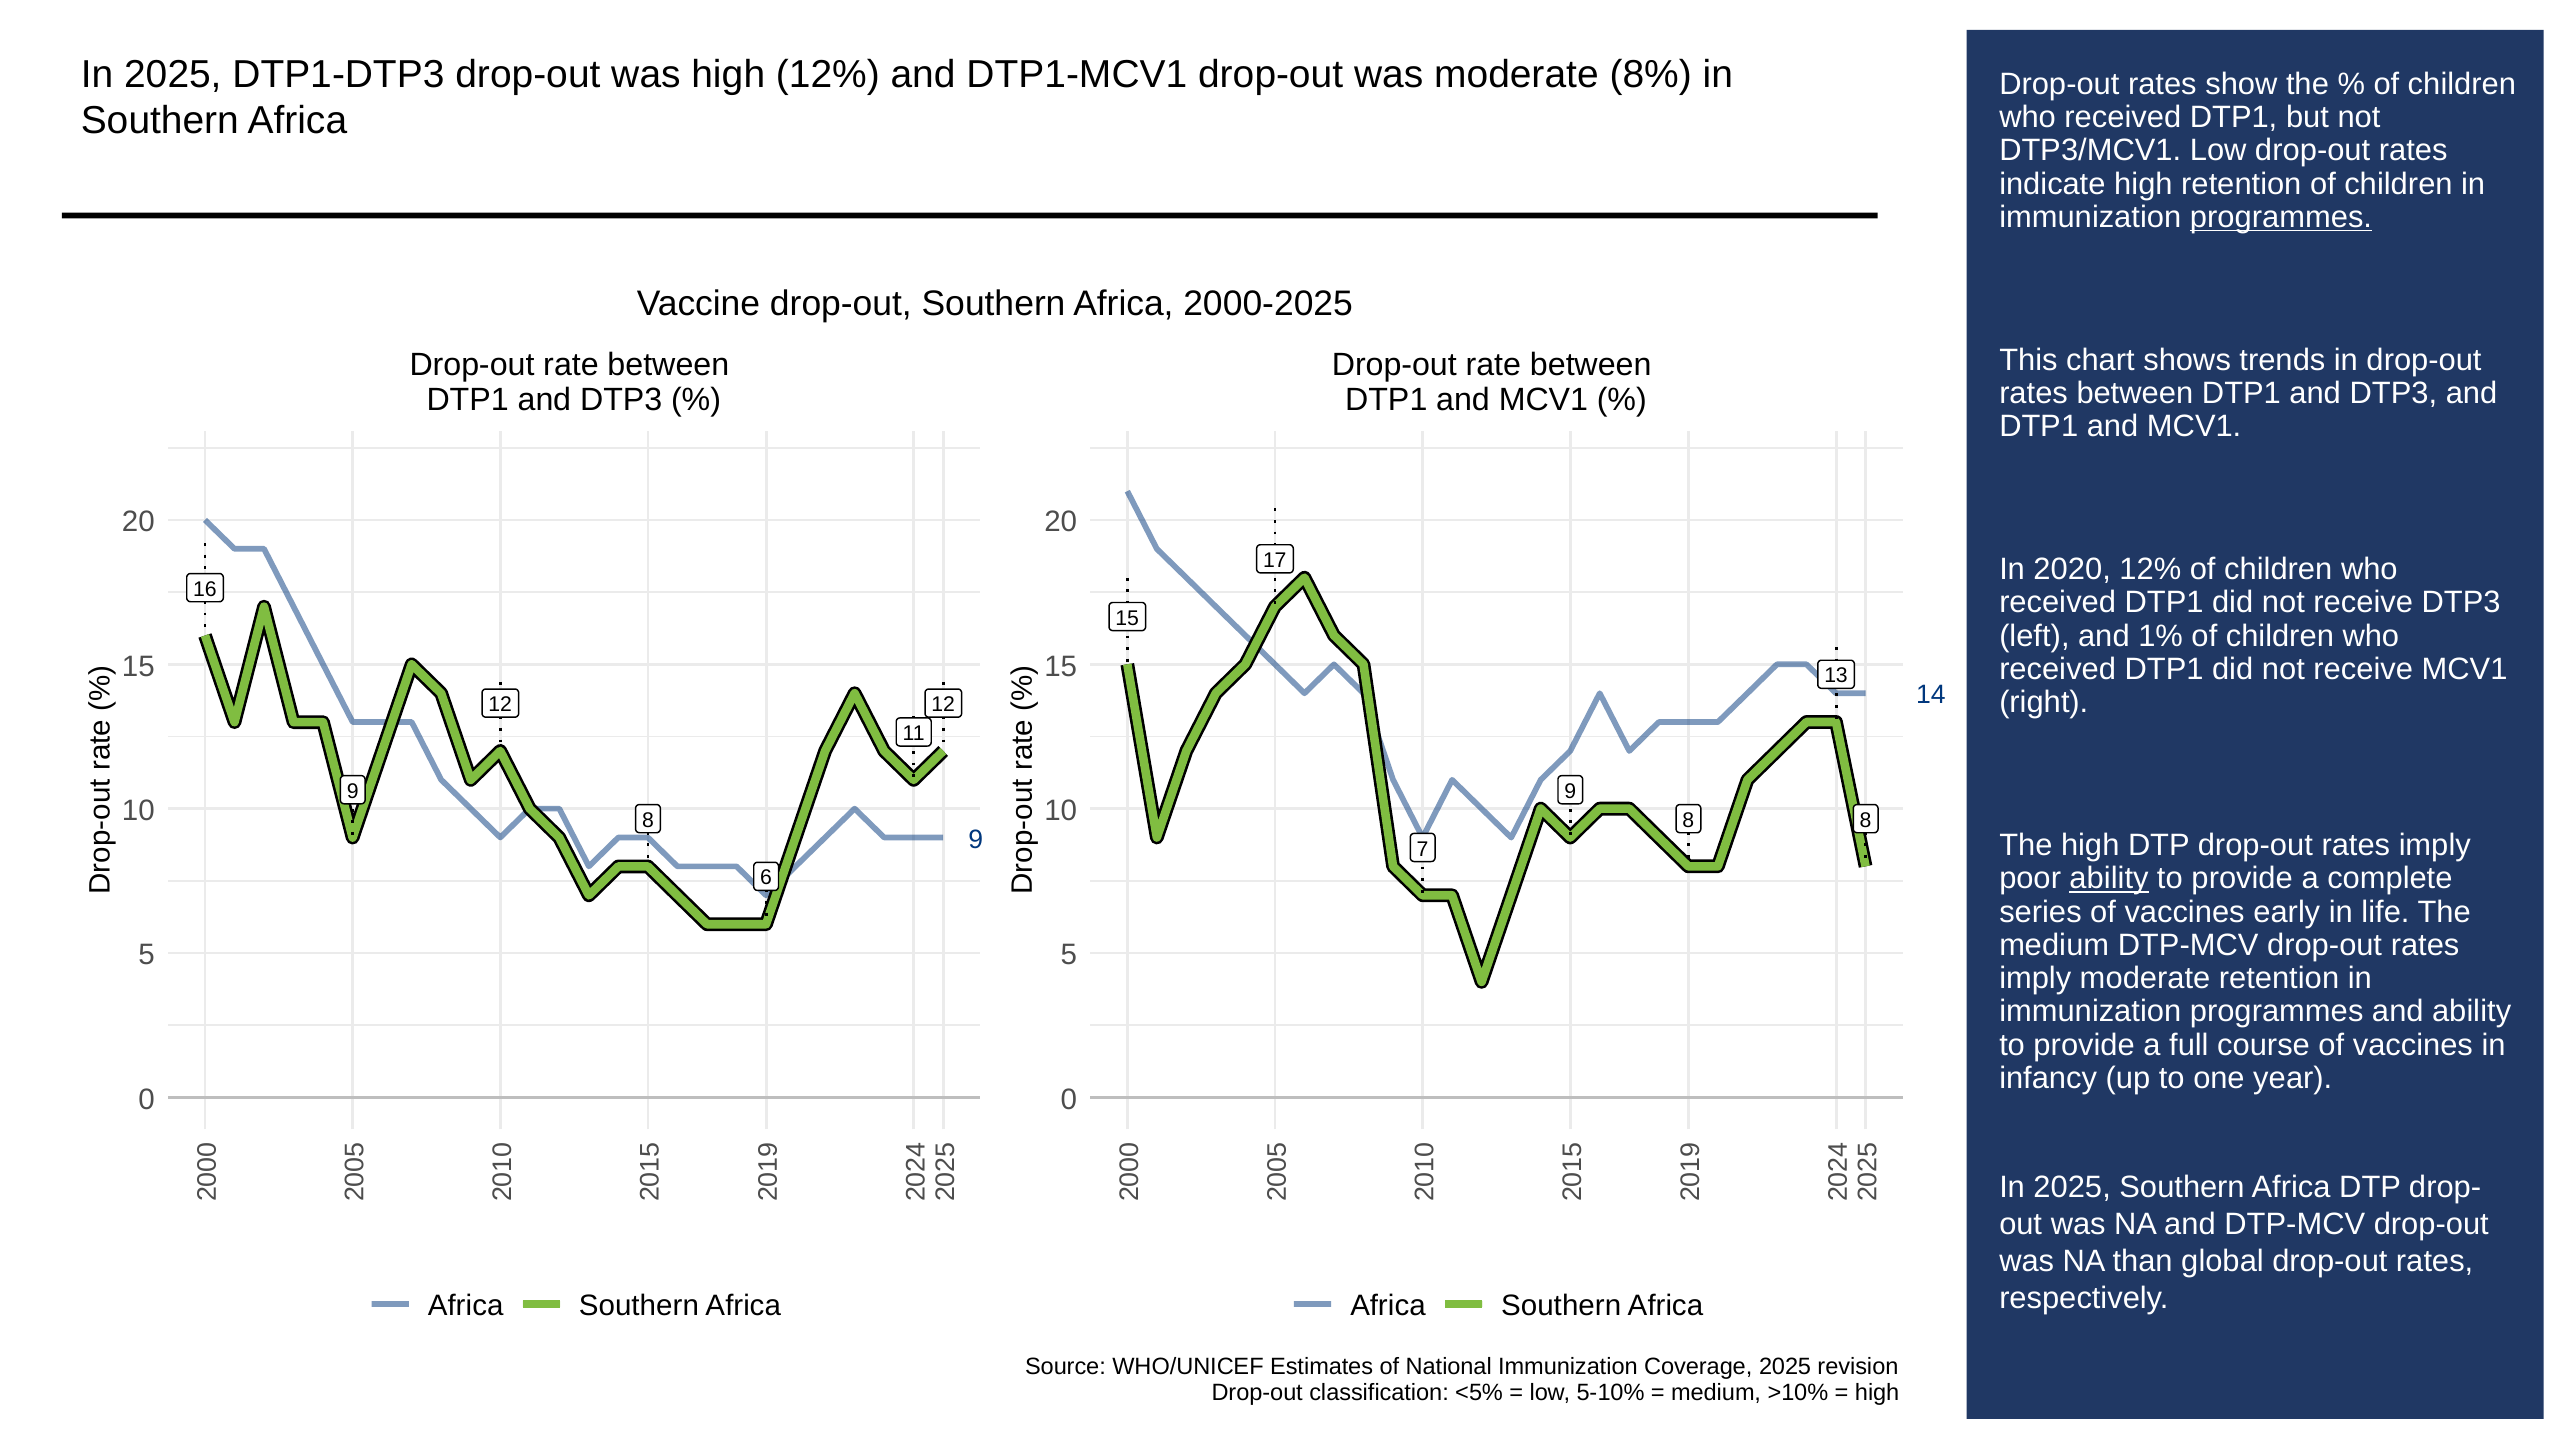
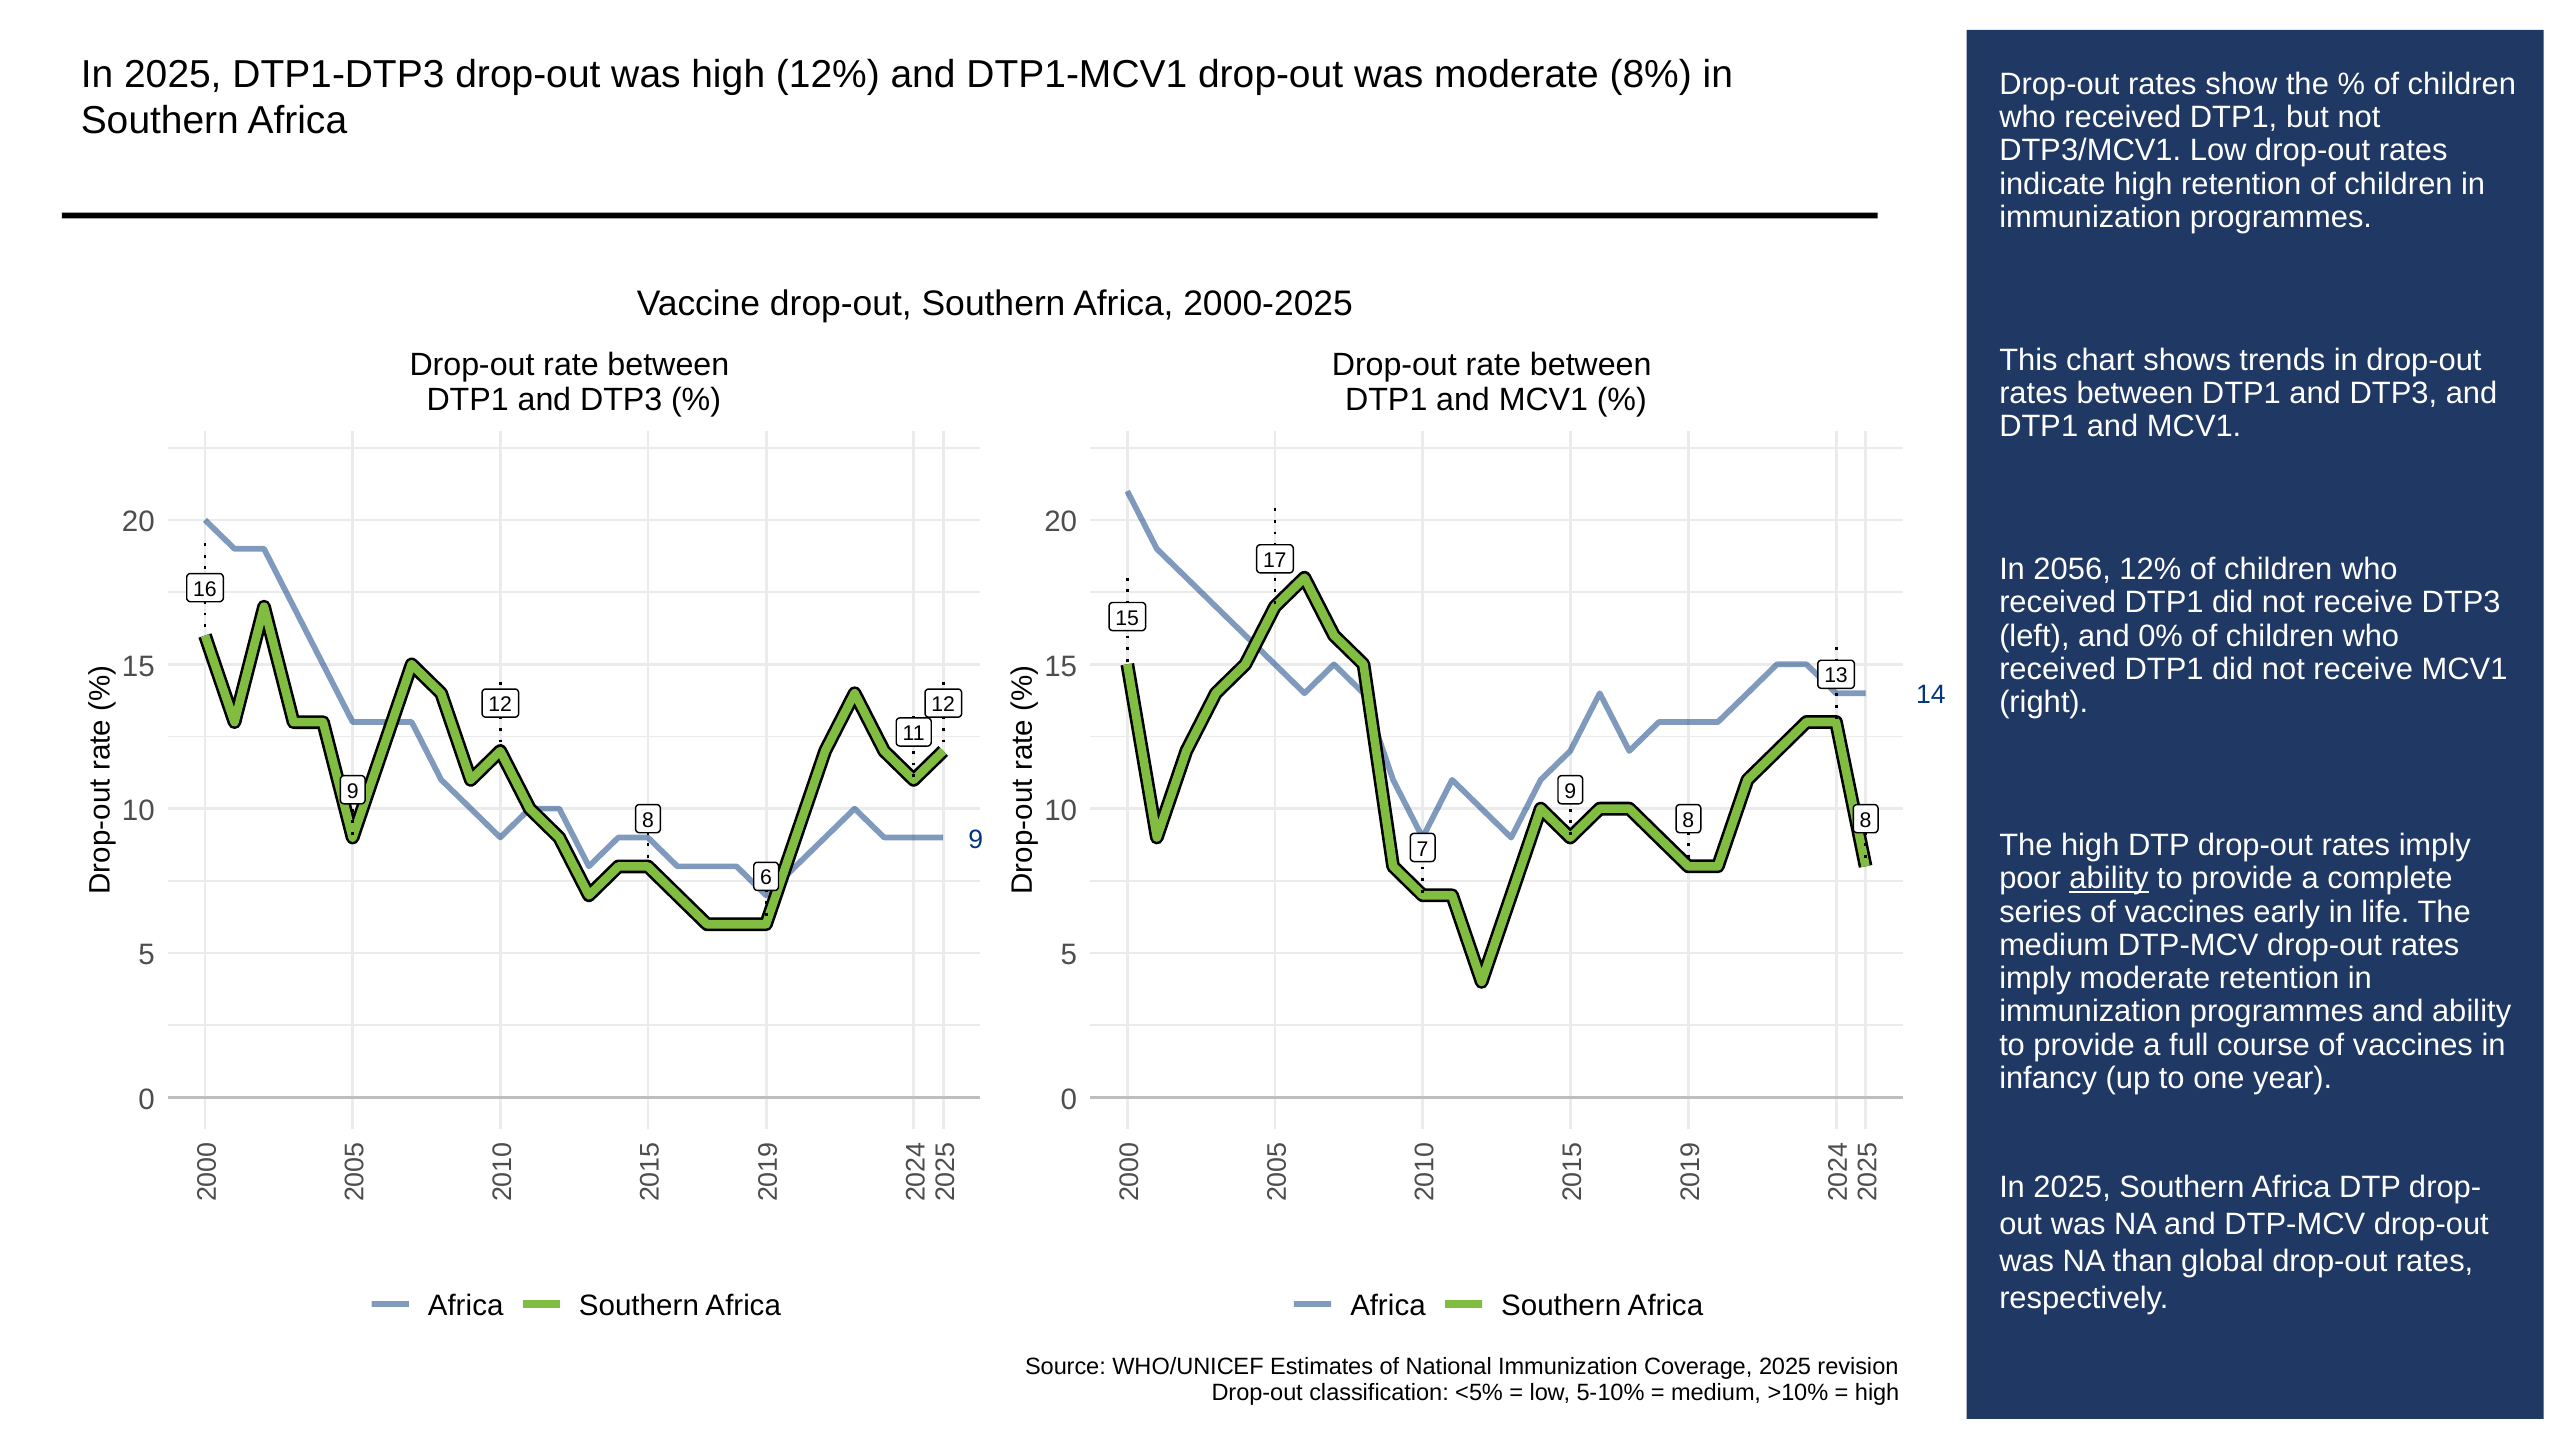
programmes underline: present -> none (2281, 217)
2020: 2020 -> 2056 (2072, 569)
1%: 1% -> 0% (2161, 636)
